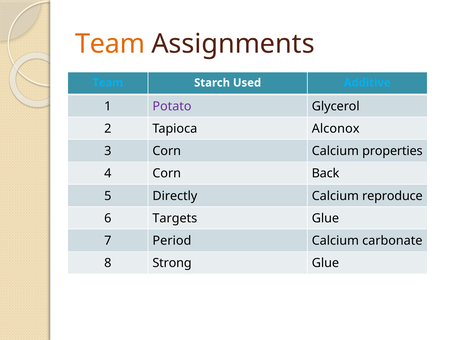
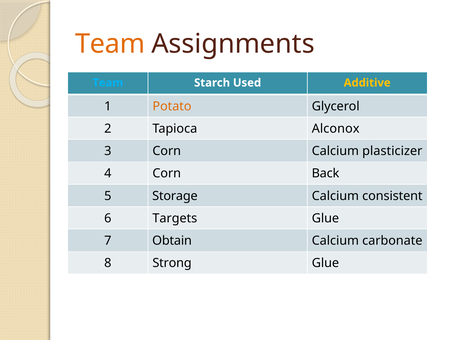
Additive colour: light blue -> yellow (367, 83)
Potato colour: purple -> orange (172, 106)
properties: properties -> plasticizer (392, 151)
Directly: Directly -> Storage (175, 196)
reproduce: reproduce -> consistent (392, 196)
Period: Period -> Obtain (172, 241)
